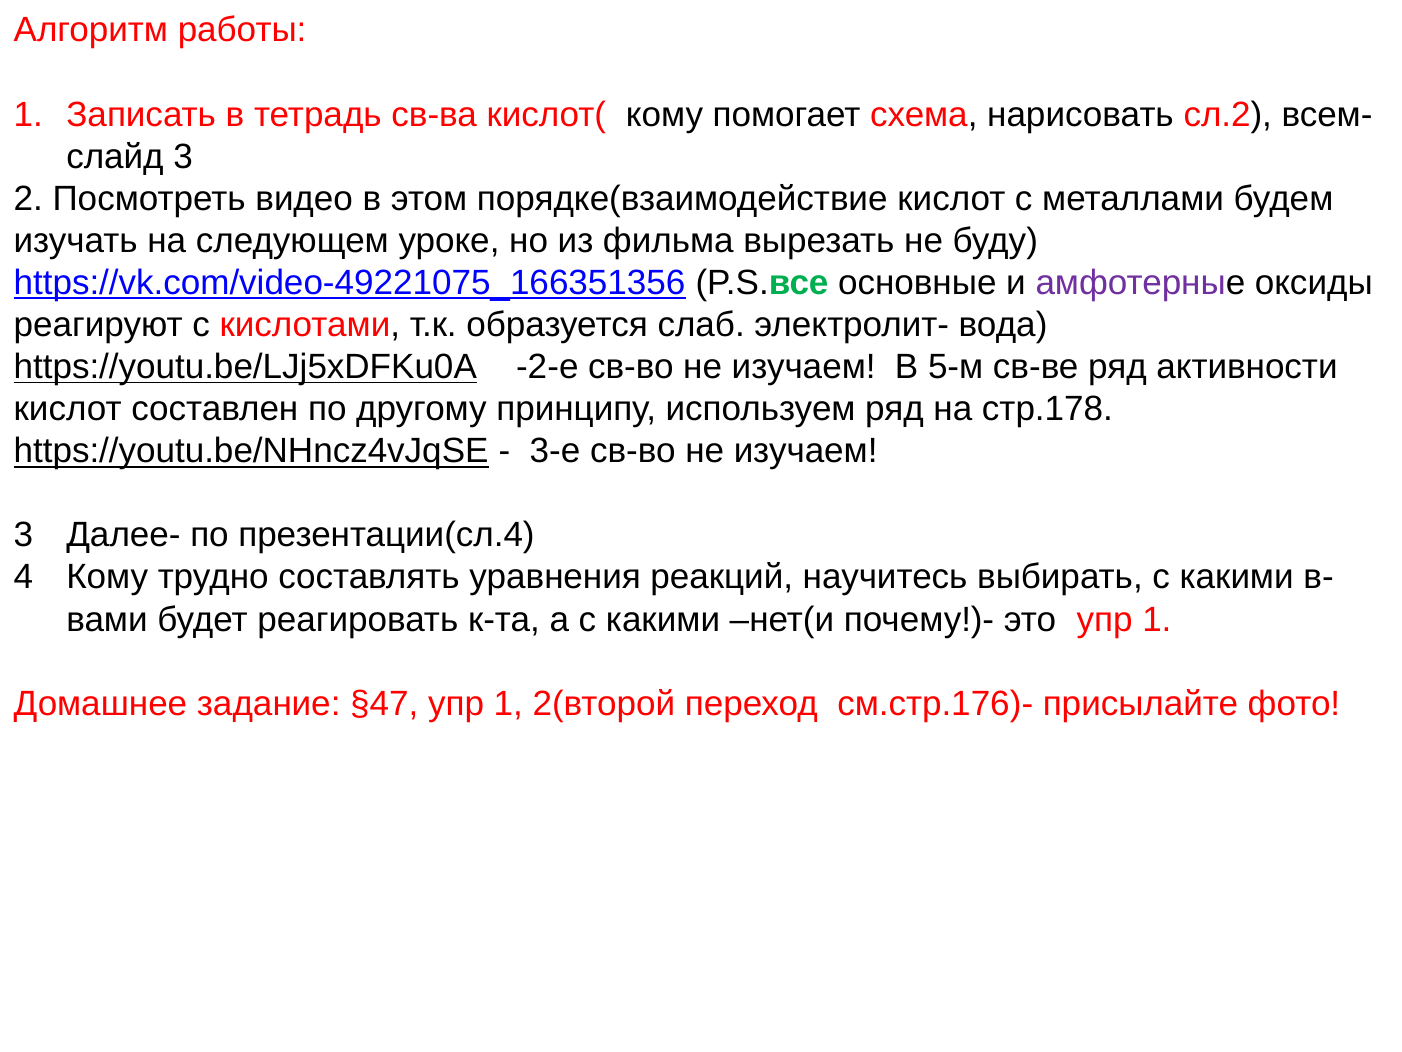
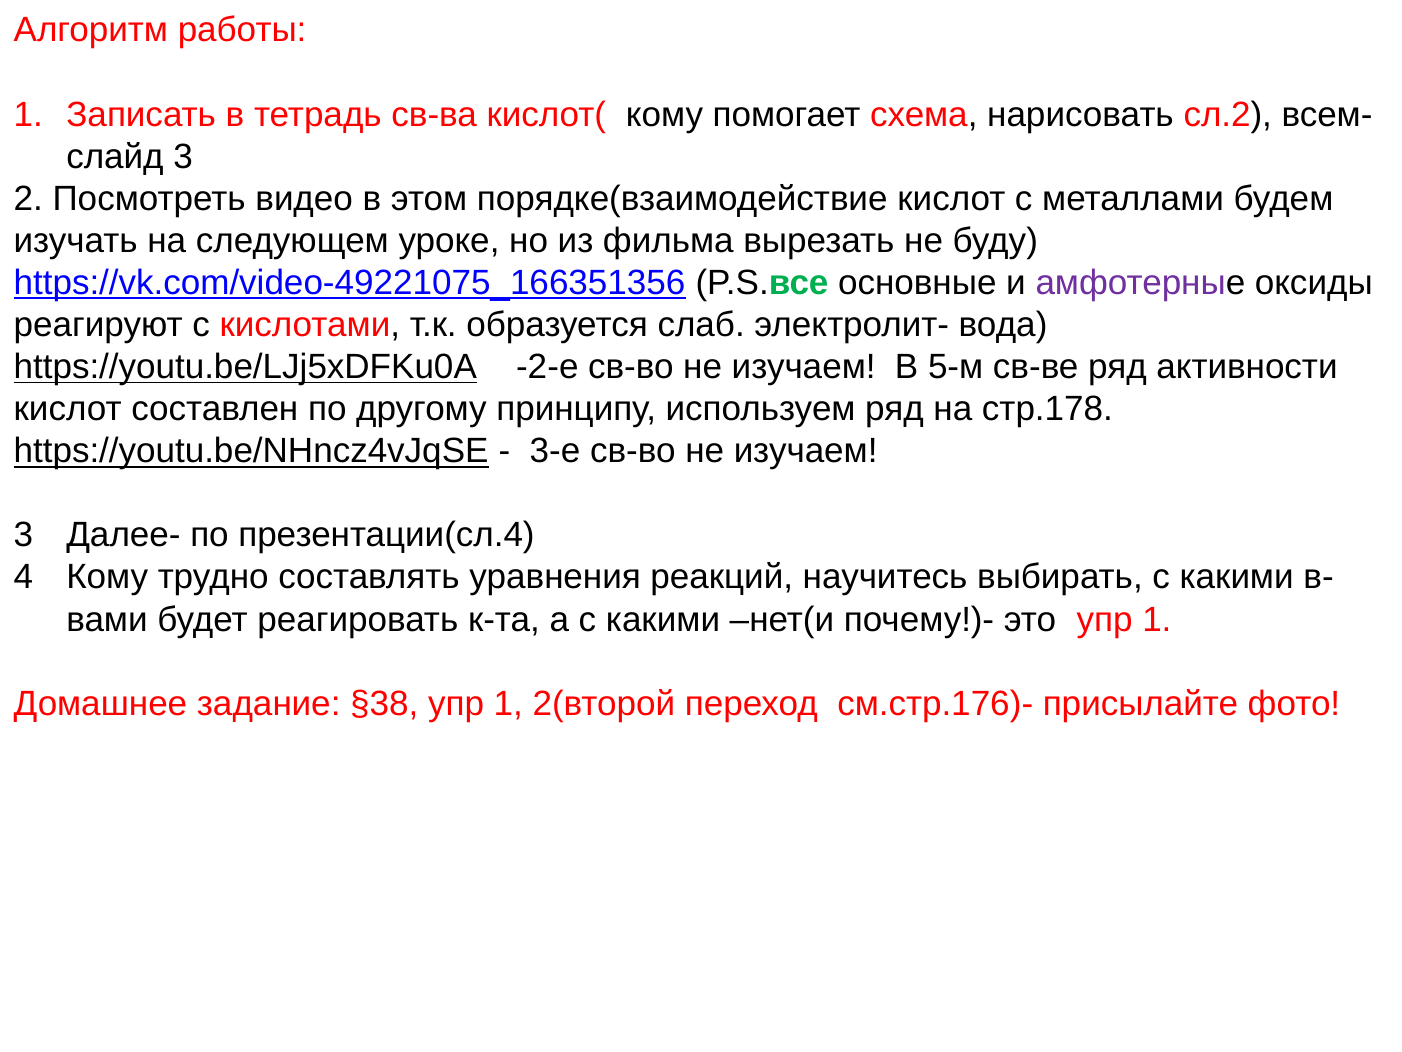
§47: §47 -> §38 (384, 703)
